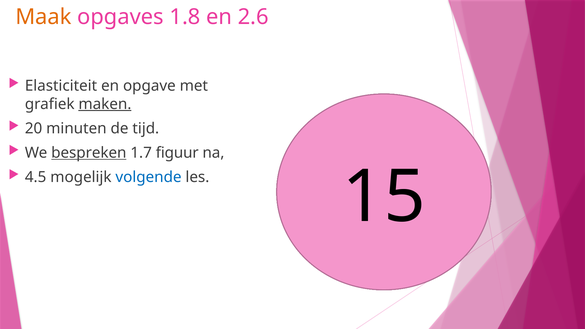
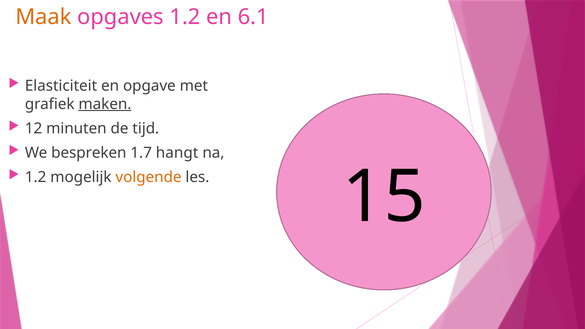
opgaves 1.8: 1.8 -> 1.2 (185, 17)
2.6: 2.6 -> 6.1 (253, 17)
20: 20 -> 12 (34, 128)
bespreken underline: present -> none (89, 153)
figuur: figuur -> hangt (177, 153)
4.5: 4.5 -> 1.2 (36, 177)
volgende colour: blue -> orange (149, 177)
